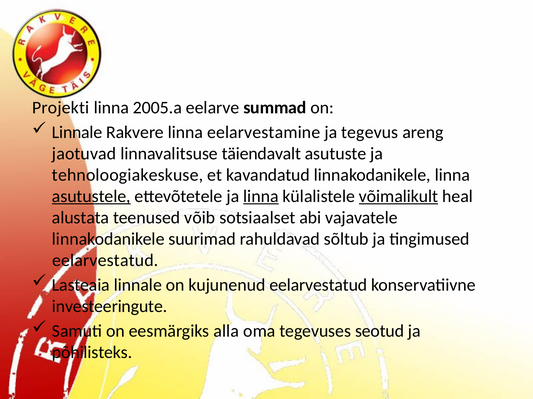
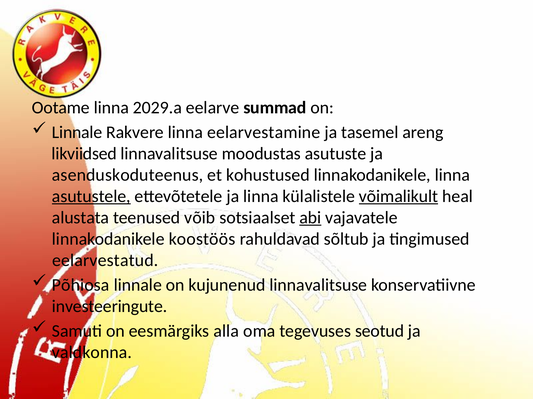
Projekti: Projekti -> Ootame (61, 108)
2005.a: 2005.a -> 2029.a (157, 108)
tegevus: tegevus -> tasemel (370, 133)
jaotuvad: jaotuvad -> likviidsed (84, 154)
täiendavalt: täiendavalt -> moodustas (261, 154)
tehnoloogiakeskuse: tehnoloogiakeskuse -> asenduskoduteenus (128, 175)
kavandatud: kavandatud -> kohustused (268, 175)
linna underline: present -> none (261, 197)
abi underline: none -> present (310, 218)
suurimad: suurimad -> koostöös (202, 239)
Lasteaia: Lasteaia -> Põhiosa (81, 286)
kujunenud eelarvestatud: eelarvestatud -> linnavalitsuse (318, 286)
põhilisteks: põhilisteks -> valdkonna (92, 353)
